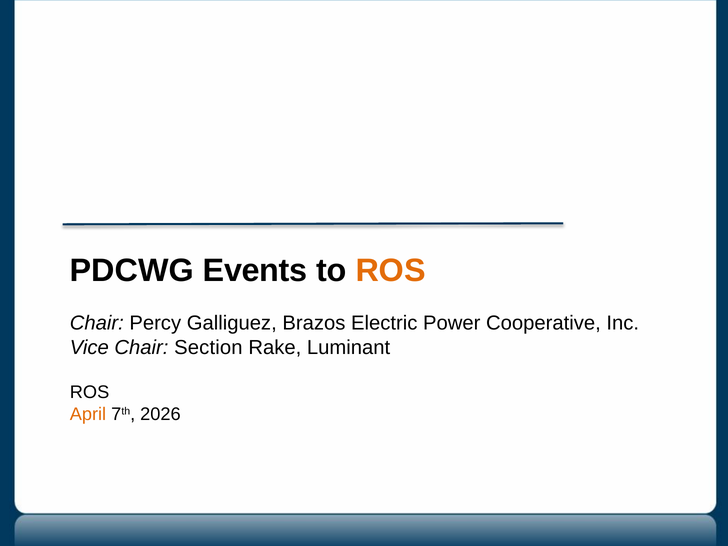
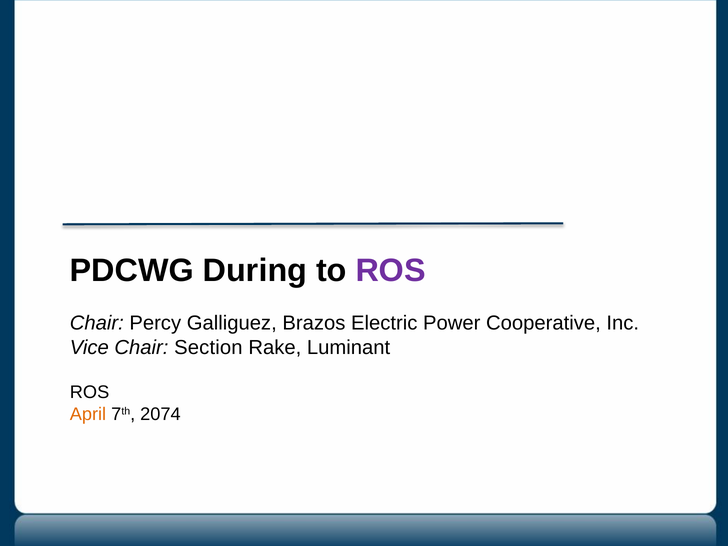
Events: Events -> During (255, 271)
ROS colour: orange -> purple (391, 271)
2026: 2026 -> 2074 (160, 414)
